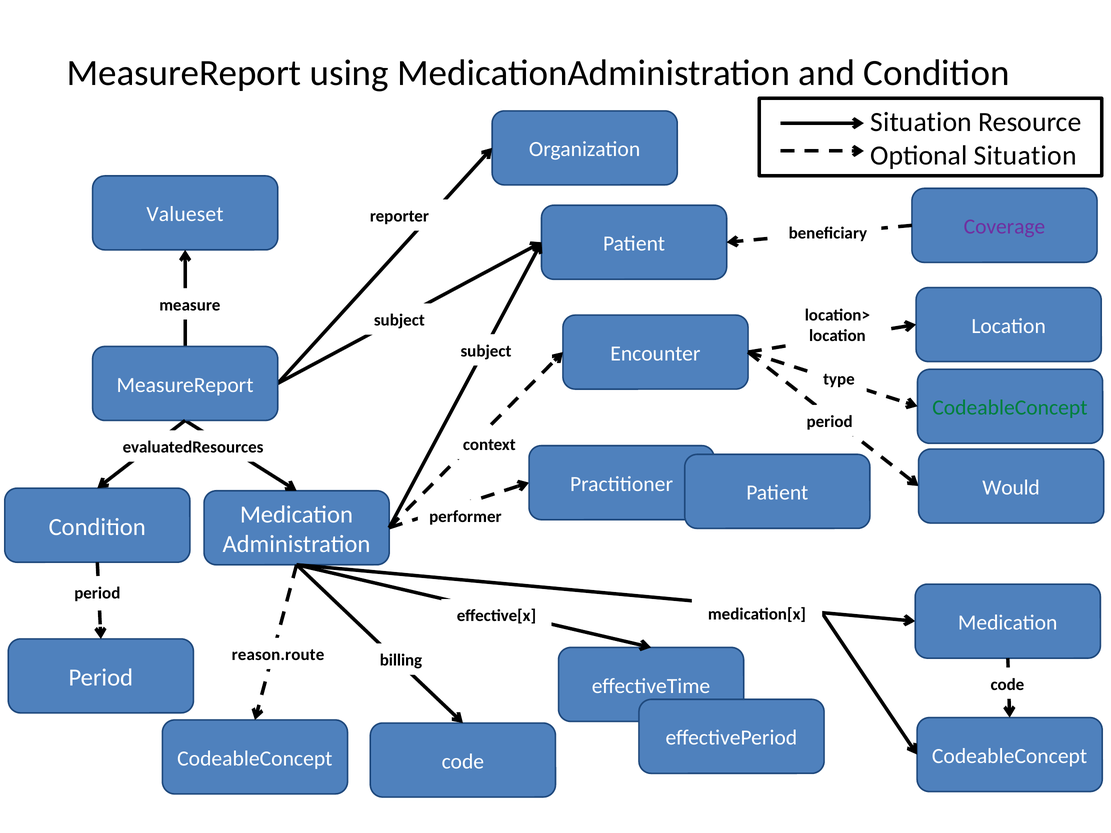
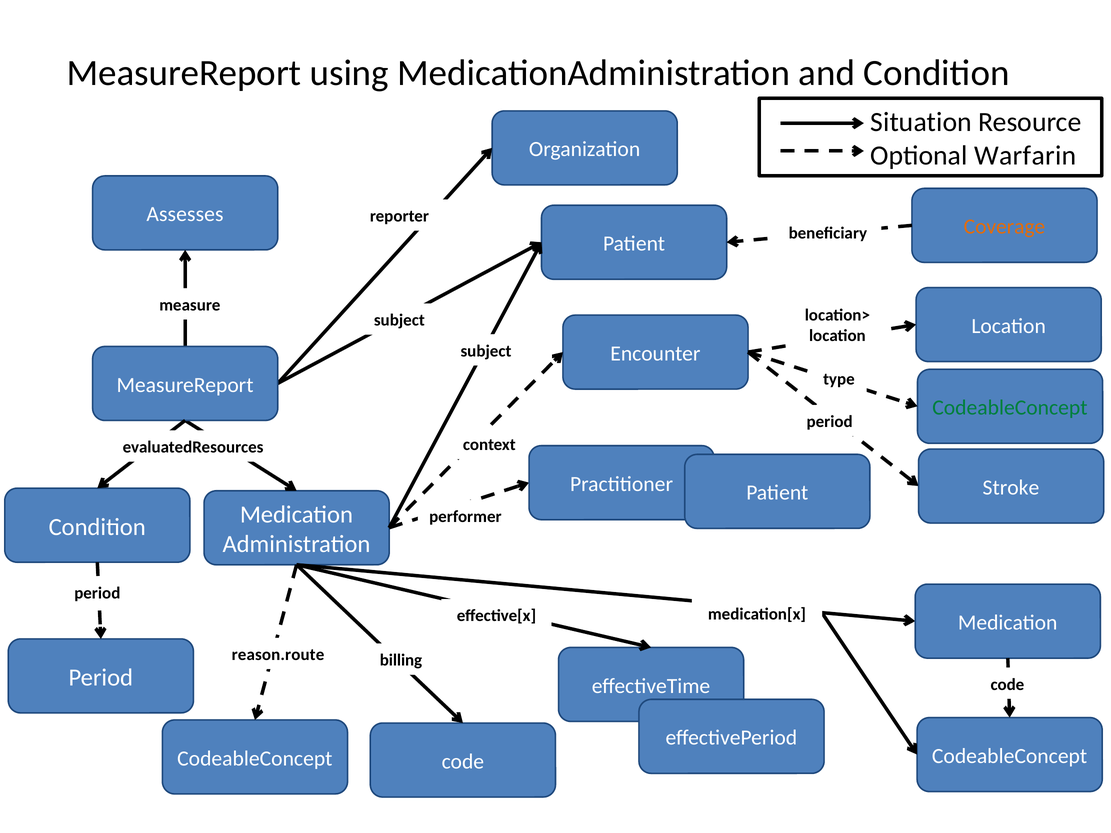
Optional Situation: Situation -> Warfarin (1025, 156)
Valueset: Valueset -> Assesses (185, 214)
Coverage colour: purple -> orange (1004, 227)
Would: Would -> Stroke (1011, 488)
